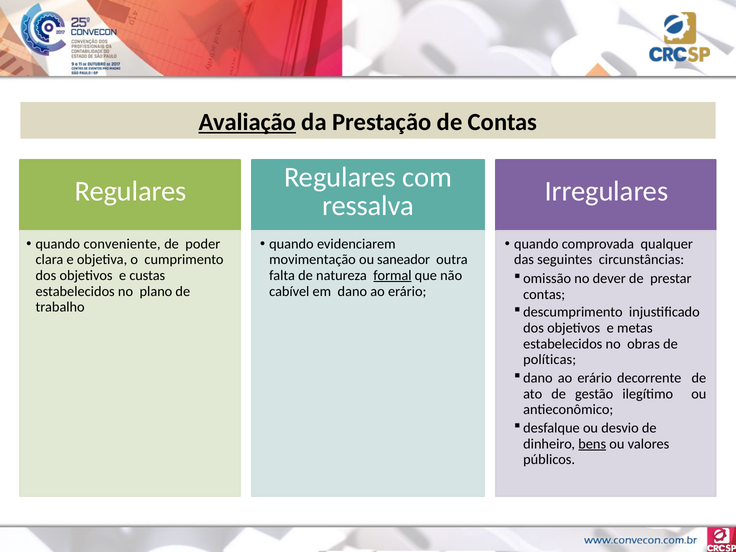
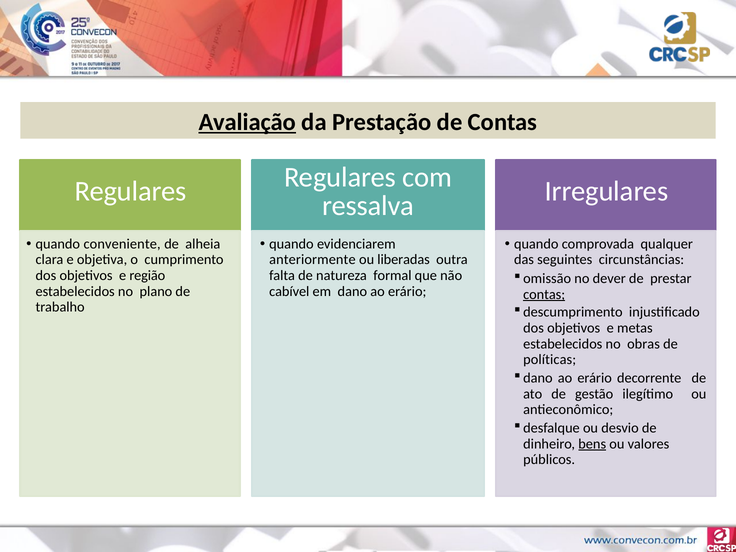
poder: poder -> alheia (203, 244)
movimentação: movimentação -> anteriormente (312, 260)
saneador: saneador -> liberadas (404, 260)
custas: custas -> região (147, 275)
formal underline: present -> none (392, 276)
contas underline: none -> present (544, 294)
